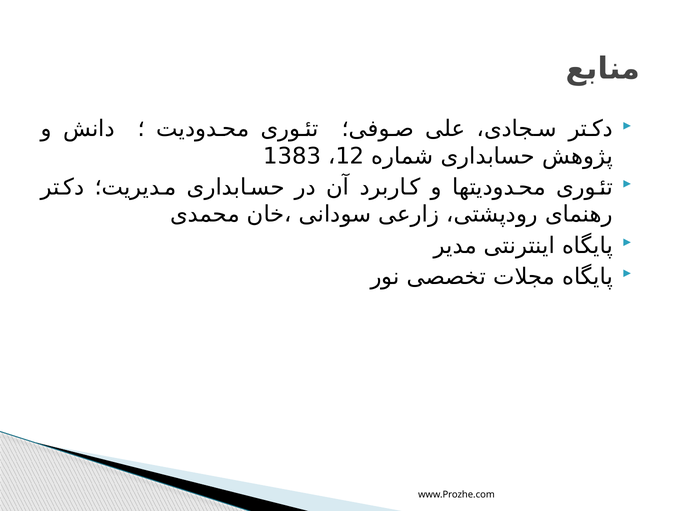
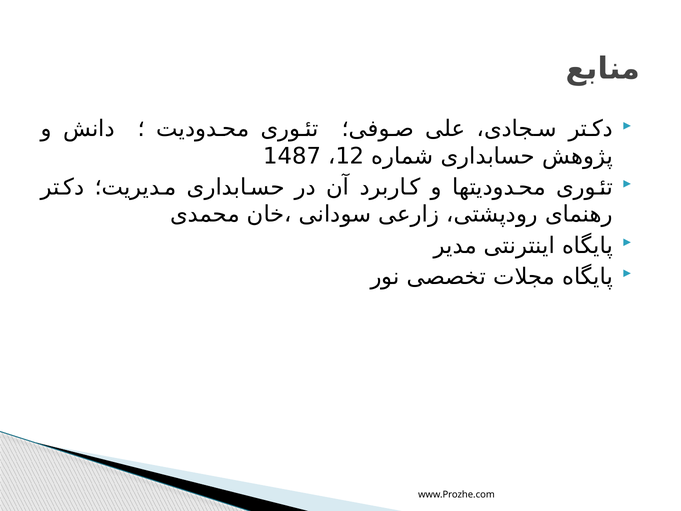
1383: 1383 -> 1487 (292, 156)
